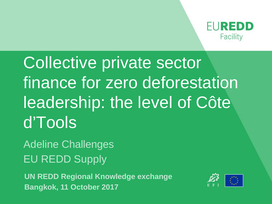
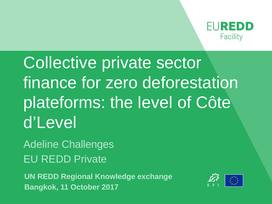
leadership: leadership -> plateforms (64, 103)
d’Tools: d’Tools -> d’Level (50, 123)
REDD Supply: Supply -> Private (90, 159)
